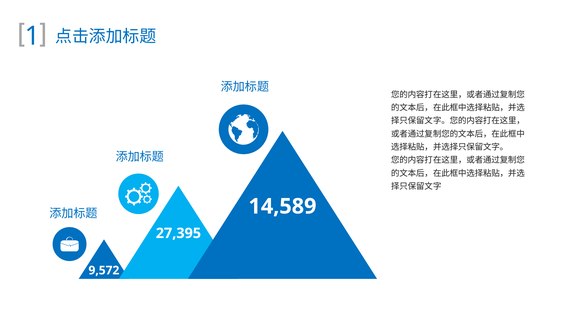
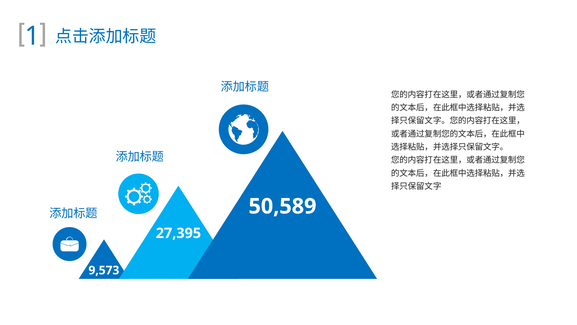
14,589: 14,589 -> 50,589 (282, 206)
9,572: 9,572 -> 9,573 (104, 270)
